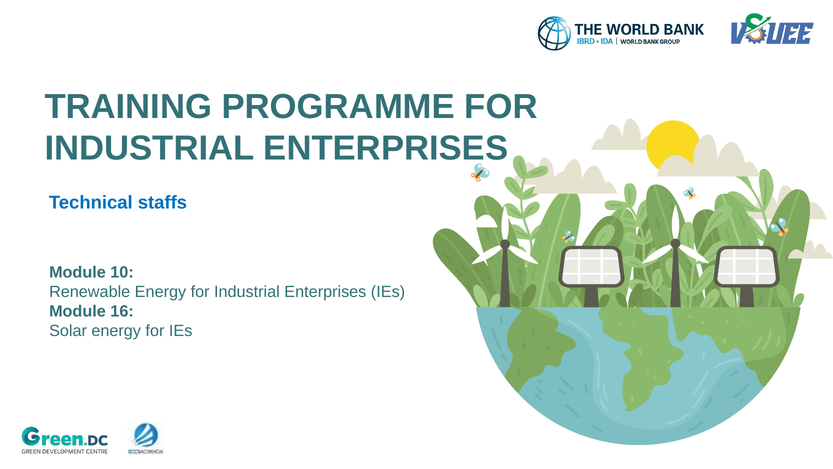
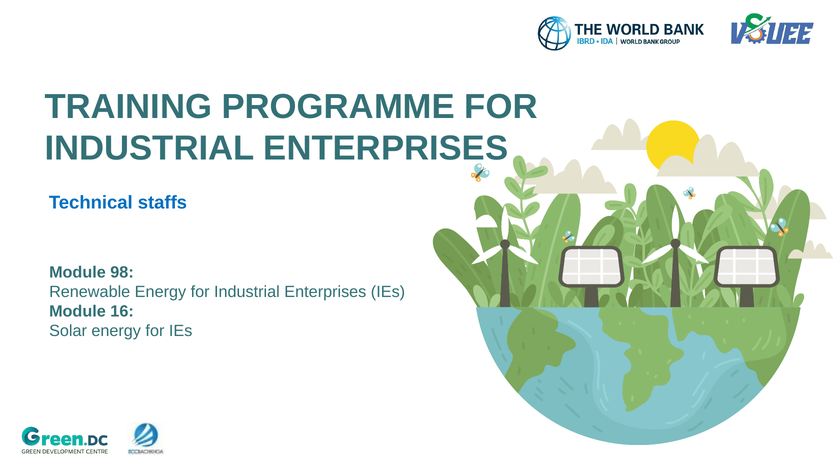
10: 10 -> 98 (122, 272)
